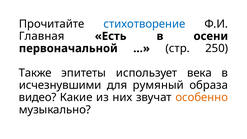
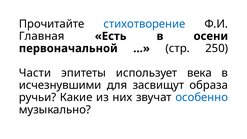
Также: Также -> Части (35, 73)
румяный: румяный -> засвищут (158, 85)
видео: видео -> ручьи (37, 97)
особенно colour: orange -> blue (202, 97)
